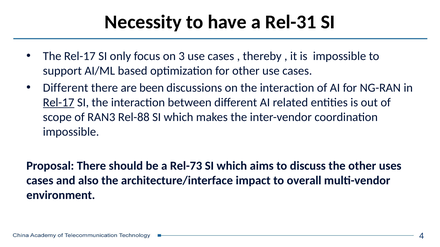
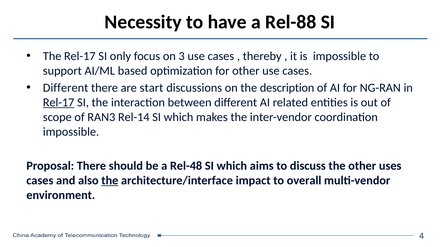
Rel-31: Rel-31 -> Rel-88 (291, 22)
been: been -> start (152, 88)
on the interaction: interaction -> description (287, 88)
Rel-88: Rel-88 -> Rel-14 (134, 117)
Rel-73: Rel-73 -> Rel-48 (186, 166)
the underline: none -> present (110, 181)
